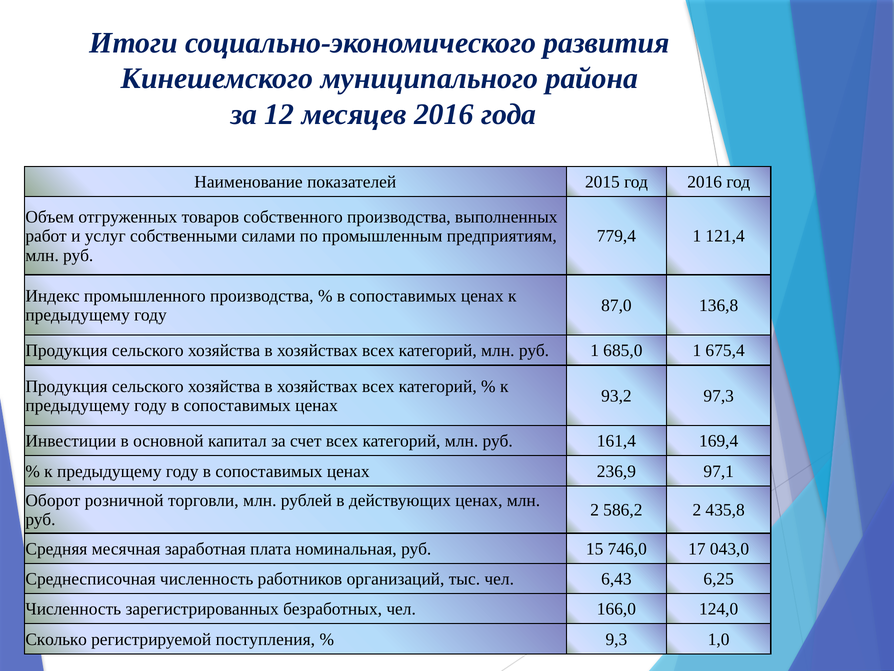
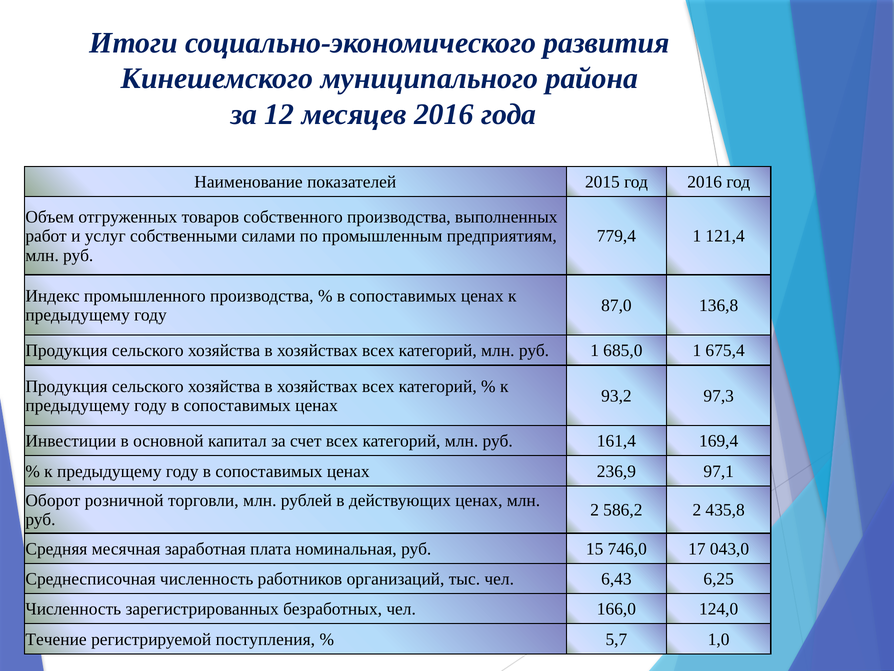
Сколько: Сколько -> Течение (56, 639)
9,3: 9,3 -> 5,7 (616, 639)
